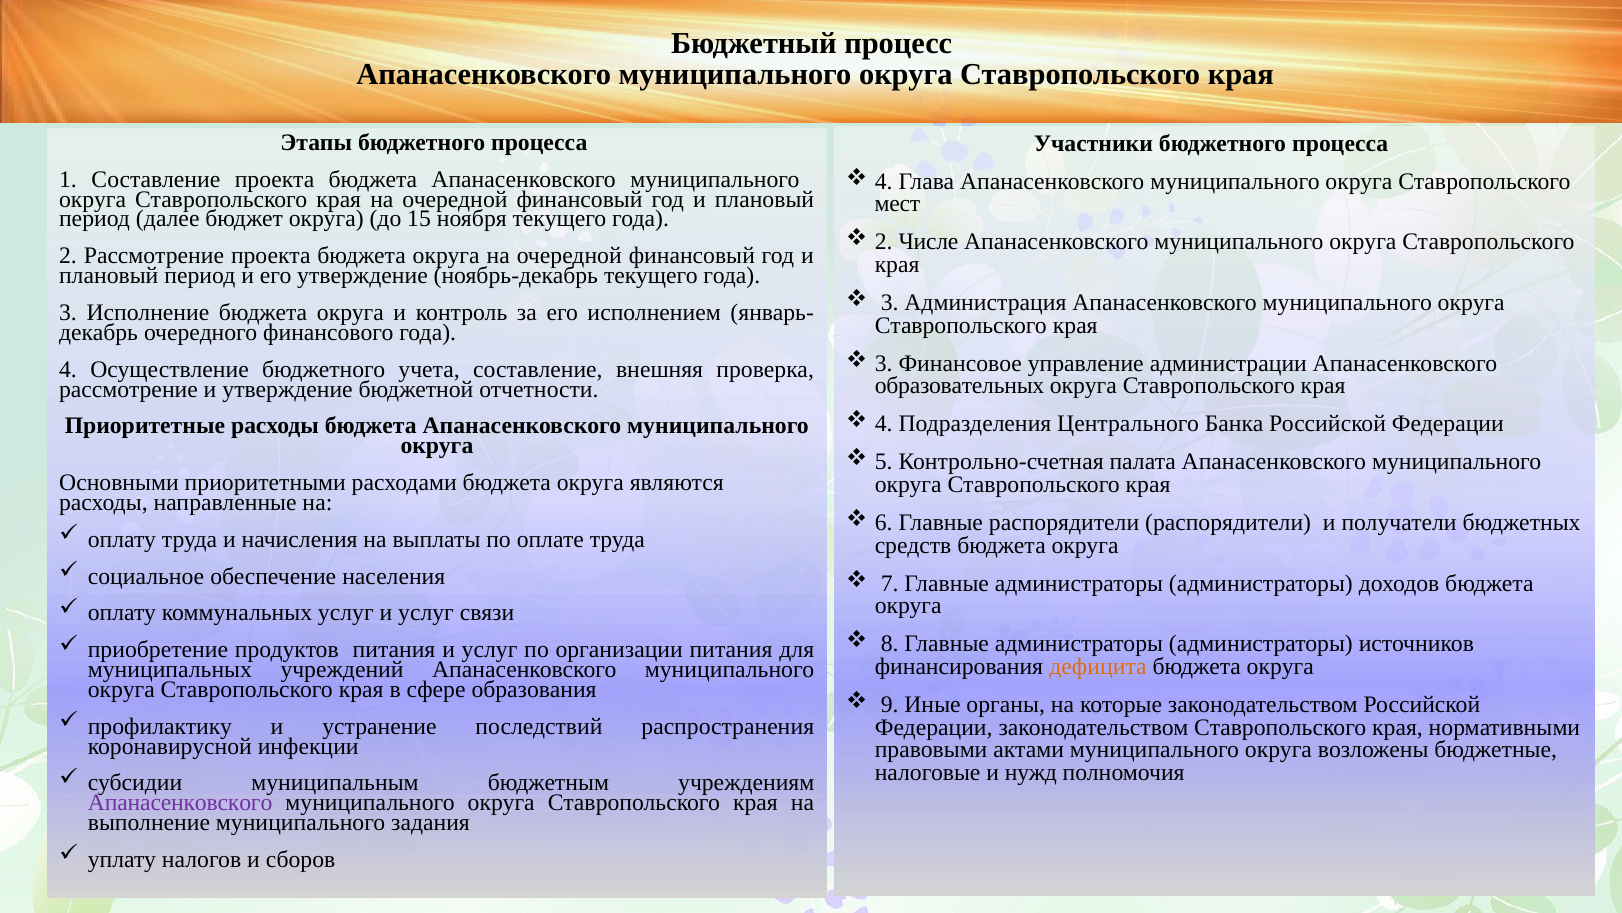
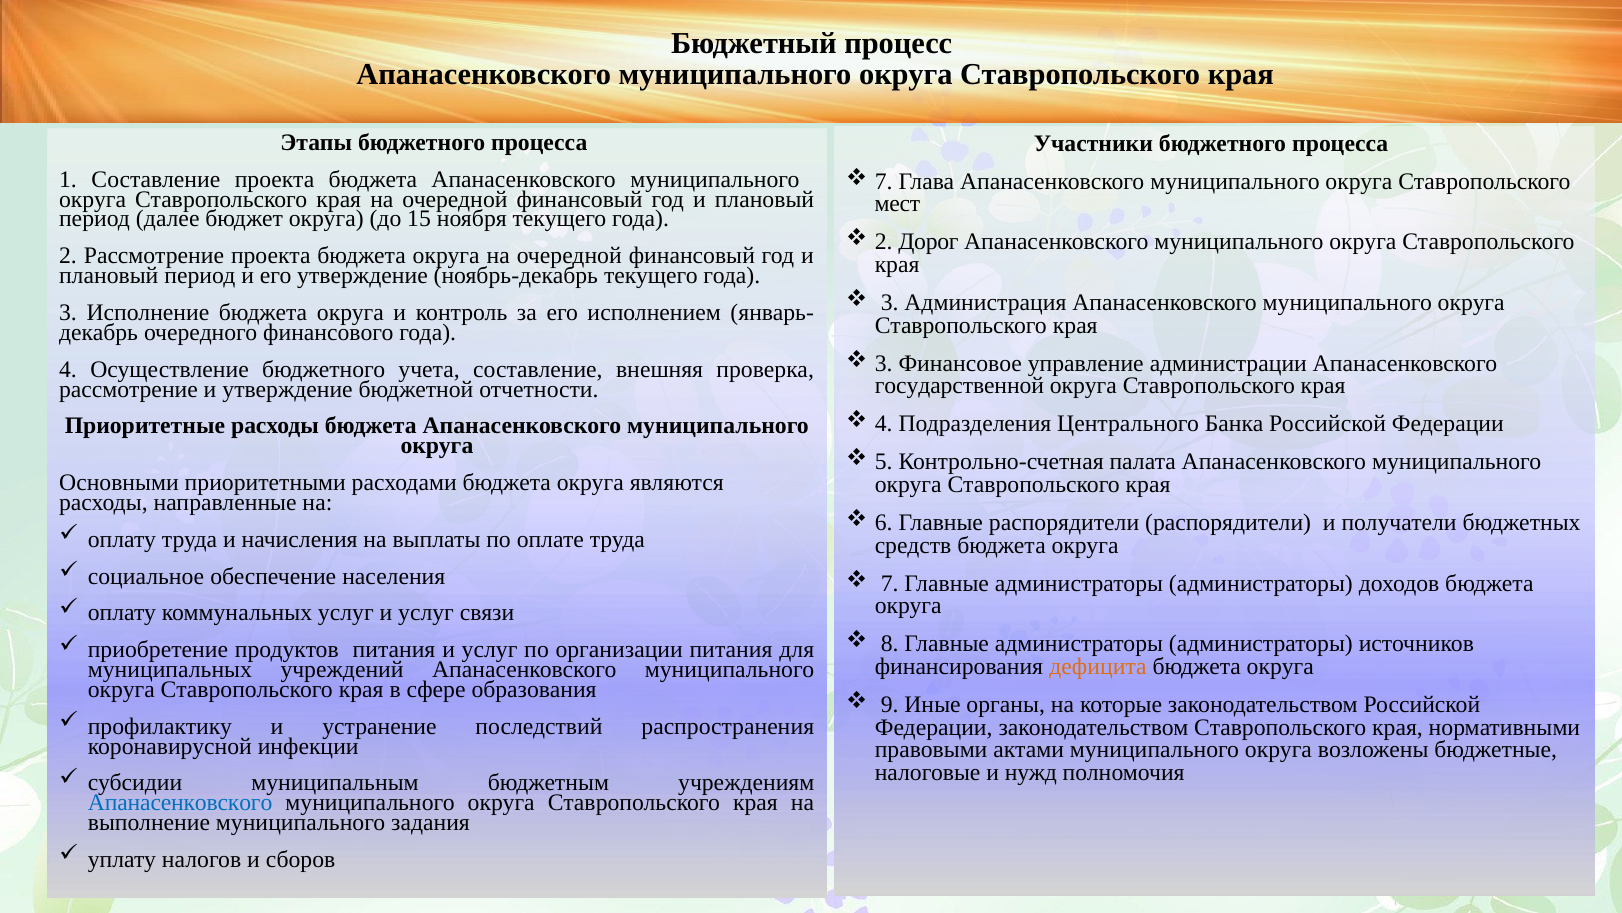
4: 4 -> 7 (884, 181)
Числе: Числе -> Дорог (928, 242)
образовательных: образовательных -> государственной (959, 386)
Апанасенковского colour: purple -> blue (180, 802)
